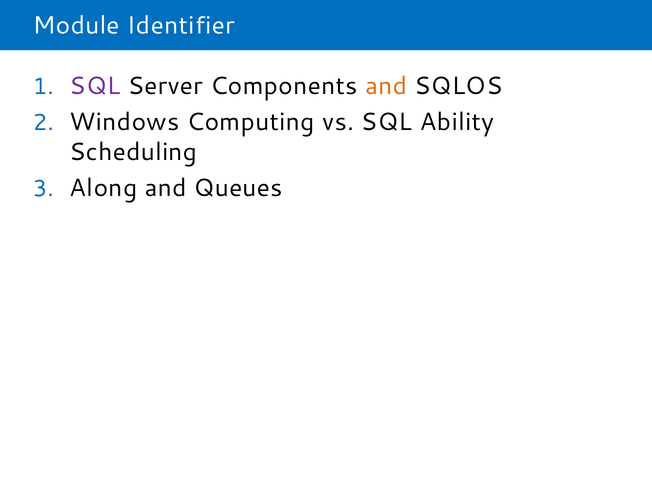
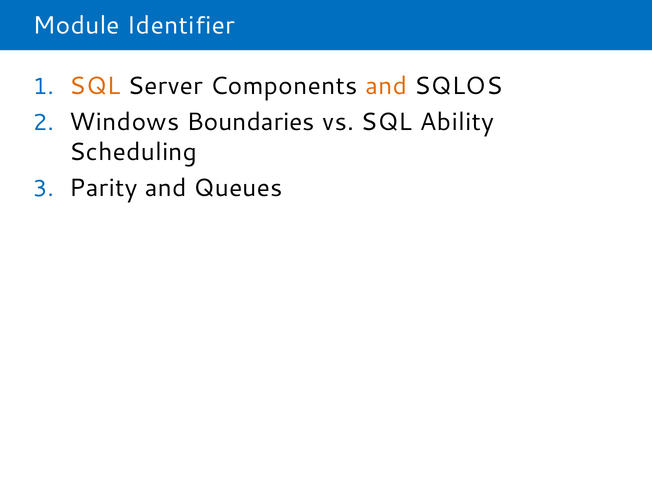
SQL colour: purple -> orange (95, 86)
Computing: Computing -> Boundaries (251, 122)
Along: Along -> Parity (103, 188)
